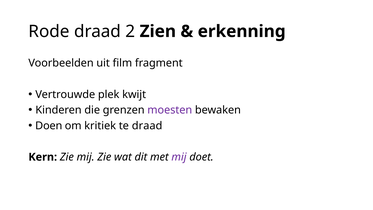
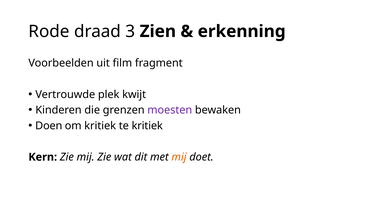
2: 2 -> 3 (130, 31)
te draad: draad -> kritiek (147, 126)
mij colour: purple -> orange (179, 157)
